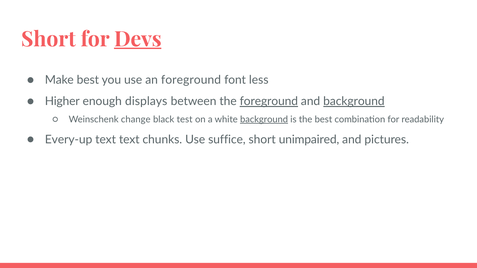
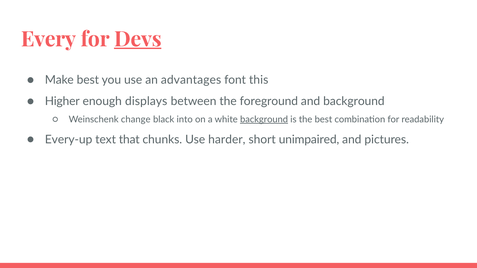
Short: Short -> Every (48, 39)
an foreground: foreground -> advantages (191, 80)
less: less -> this (259, 80)
foreground underline: present -> none (269, 101)
background underline: present -> none (354, 101)
test: test -> into (185, 120)
text text: text -> that (129, 140)
suffice: suffice -> harder (227, 140)
